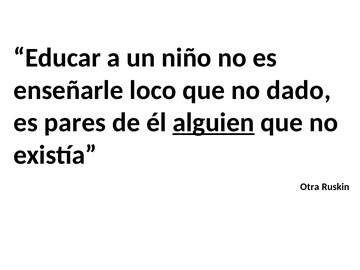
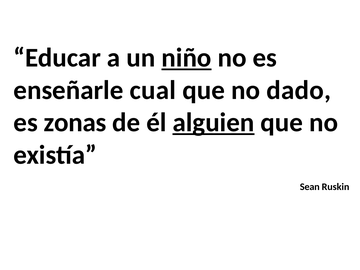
niño underline: none -> present (186, 58)
loco: loco -> cual (153, 90)
pares: pares -> zonas (75, 123)
Otra: Otra -> Sean (310, 187)
